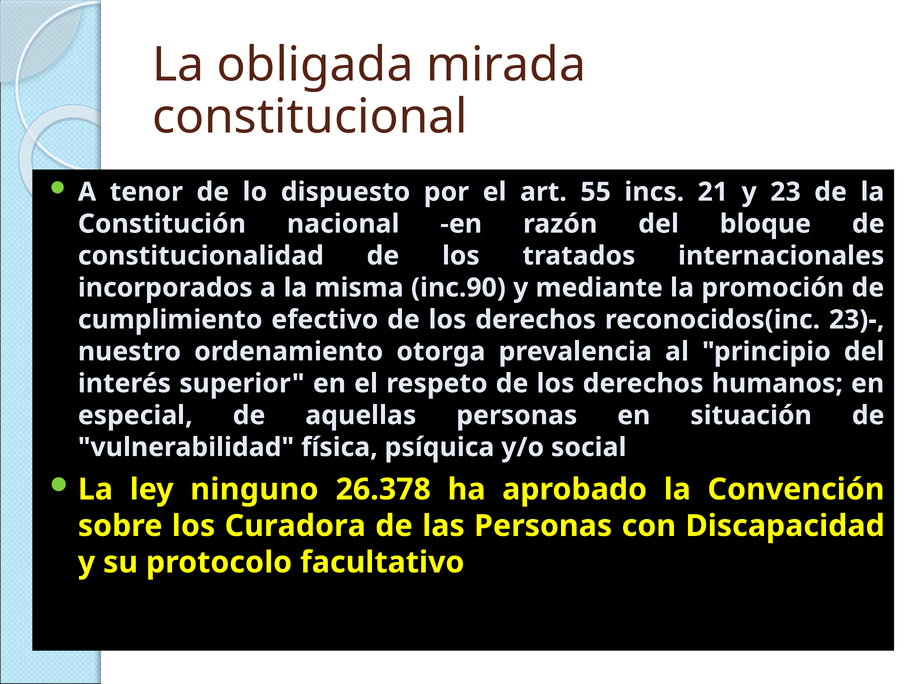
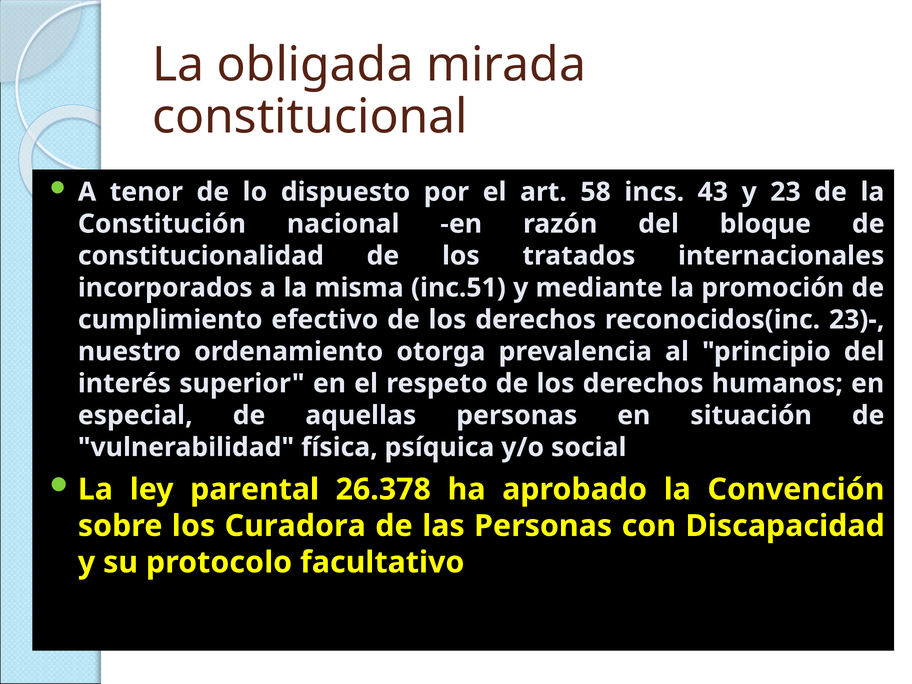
55: 55 -> 58 (596, 192)
21: 21 -> 43 (713, 192)
inc.90: inc.90 -> inc.51 (458, 288)
ninguno: ninguno -> parental (255, 489)
